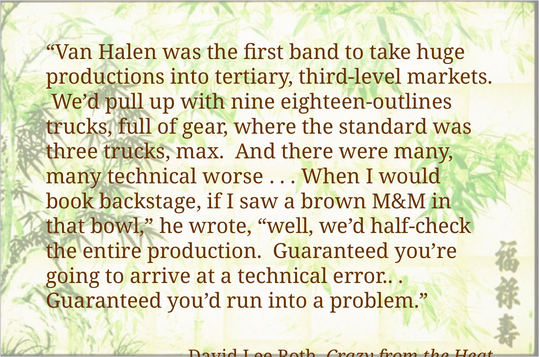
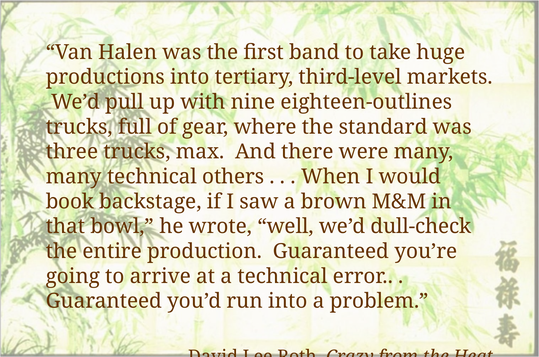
worse: worse -> others (233, 177)
half-check: half-check -> dull-check (421, 227)
